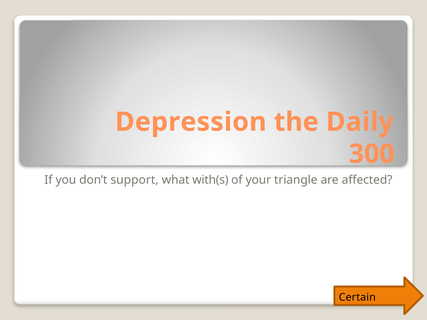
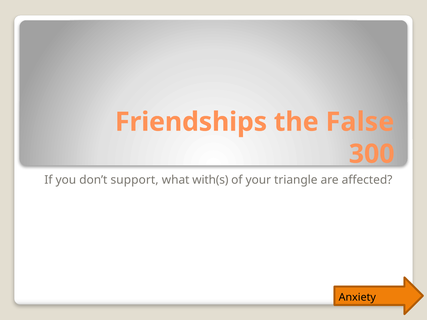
Depression: Depression -> Friendships (191, 122)
Daily: Daily -> False (360, 122)
Certain: Certain -> Anxiety (357, 297)
